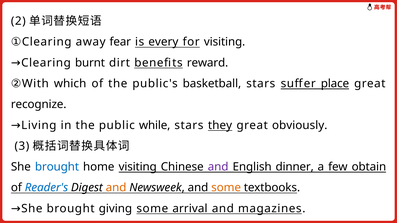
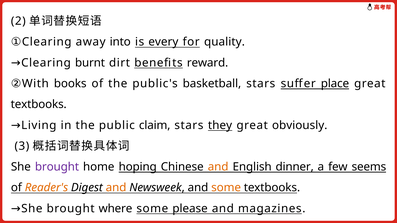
fear: fear -> into (120, 42)
for visiting: visiting -> quality (224, 42)
which: which -> books (70, 84)
recognize: recognize -> textbooks (39, 105)
while: while -> claim (155, 125)
brought colour: blue -> purple (57, 167)
home visiting: visiting -> hoping (138, 167)
and colour: purple -> orange (218, 167)
obtain: obtain -> seems (369, 167)
Reader's colour: blue -> orange (46, 188)
giving: giving -> where (115, 209)
arrival: arrival -> please (190, 209)
